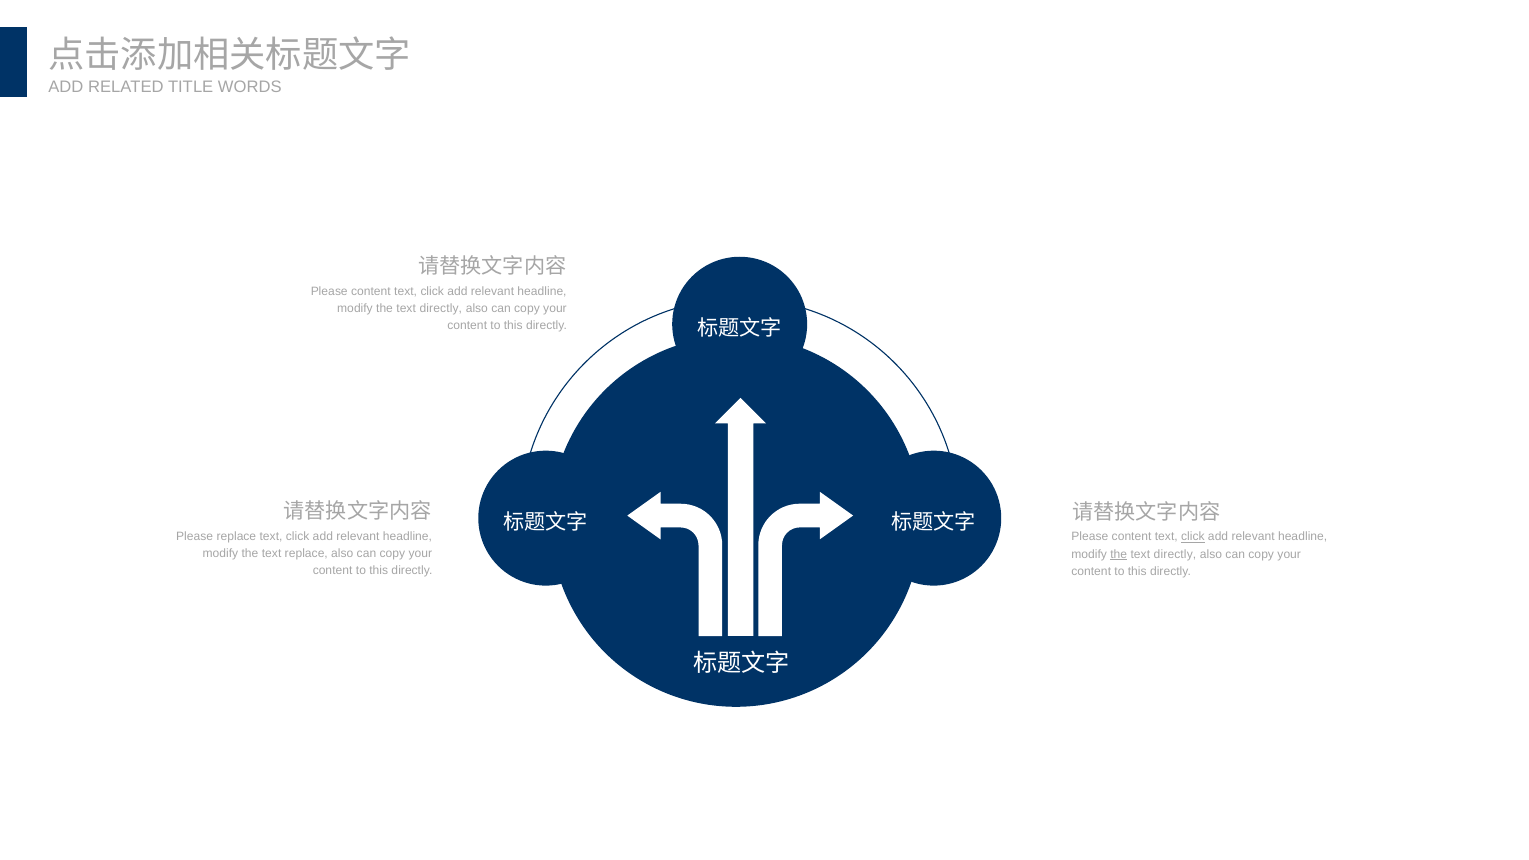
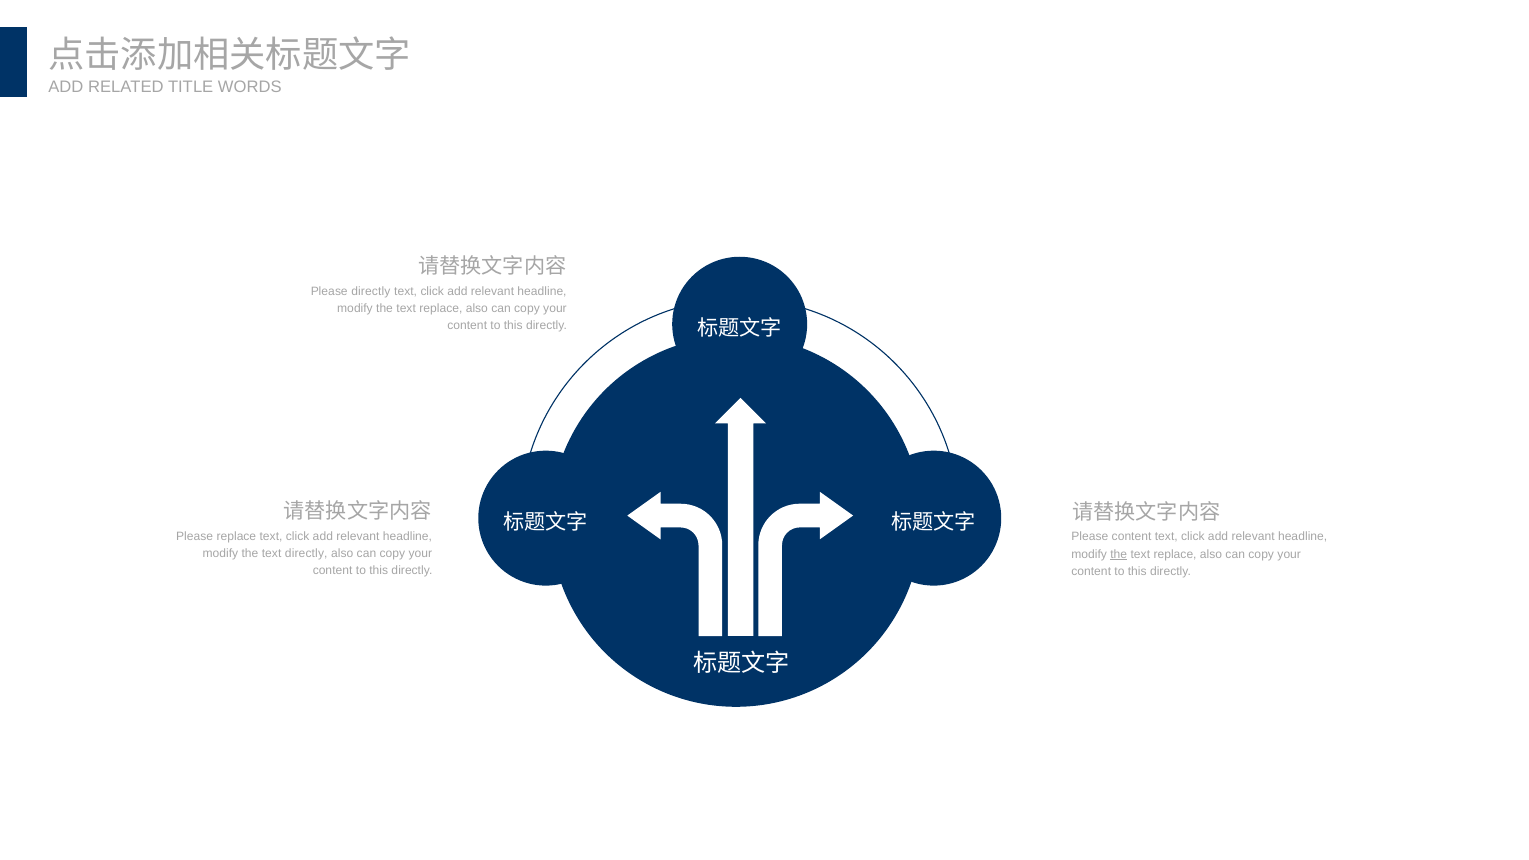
content: content -> directly (371, 291)
directly: directly -> replace (441, 309)
click underline: present -> none (1193, 537)
text replace: replace -> directly (306, 553)
directly: directly -> replace (1175, 554)
